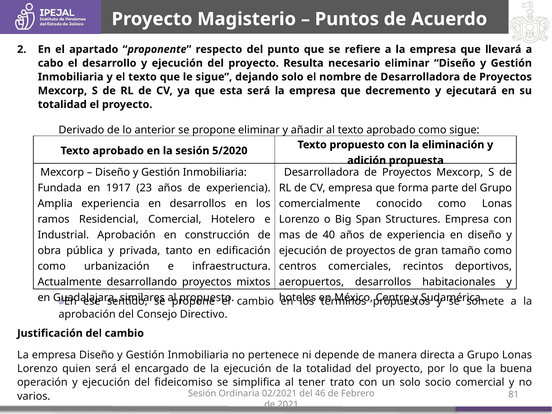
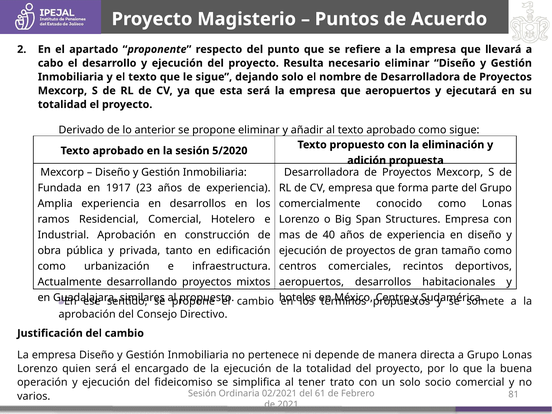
que decremento: decremento -> aeropuertos (398, 91)
46: 46 -> 61 (320, 393)
